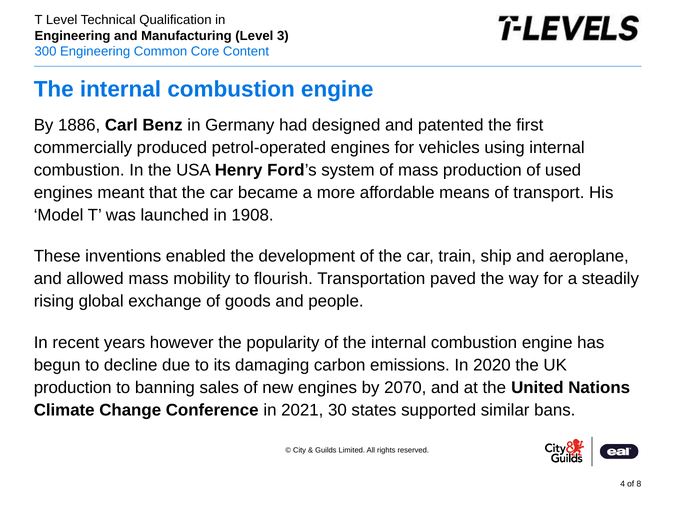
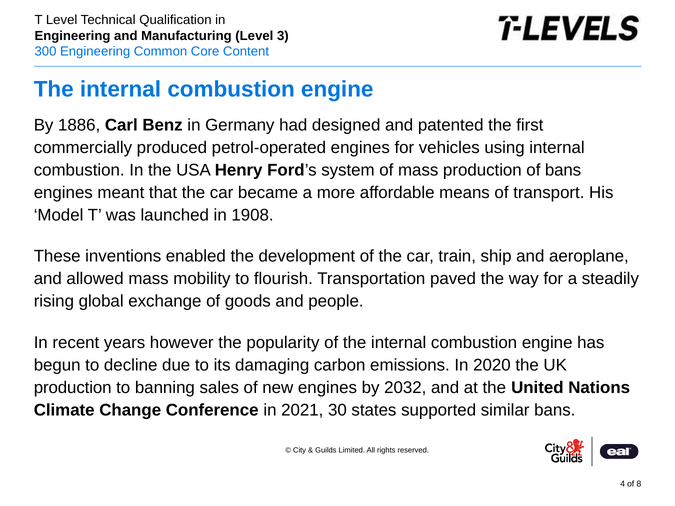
of used: used -> bans (563, 170)
2070: 2070 -> 2032 (405, 388)
